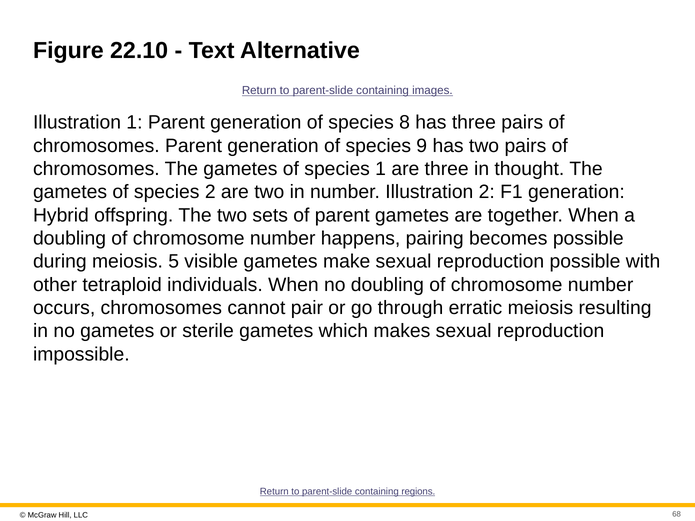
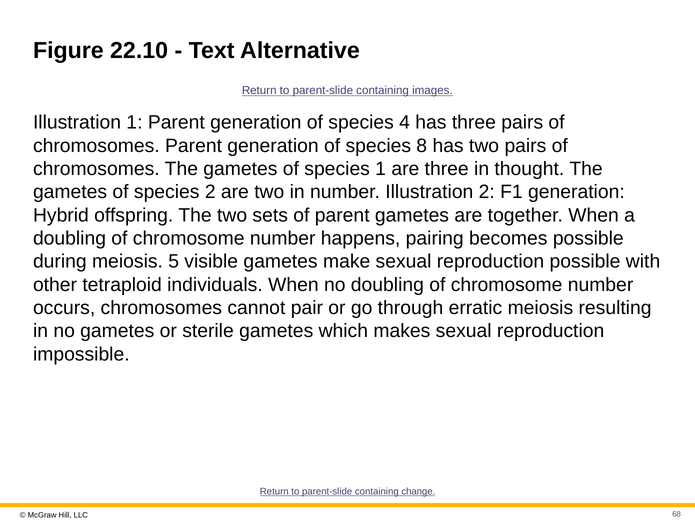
8: 8 -> 4 (405, 123)
9: 9 -> 8 (422, 146)
regions: regions -> change (418, 492)
